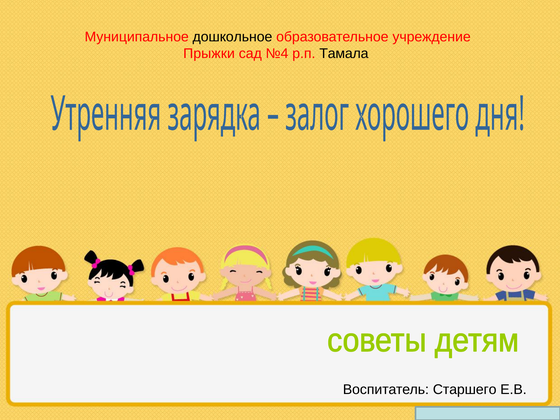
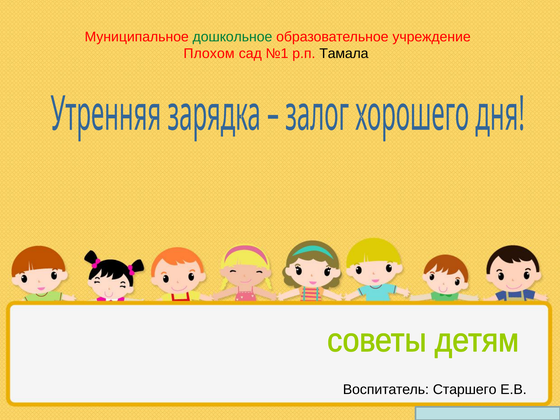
дошкольное colour: black -> green (232, 37)
Прыжки: Прыжки -> Плохом (209, 54)
№4: №4 -> №1 (277, 54)
